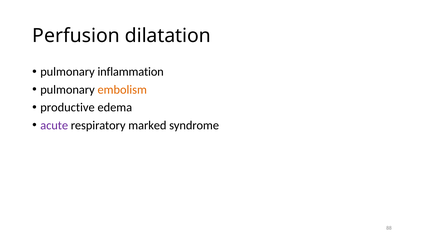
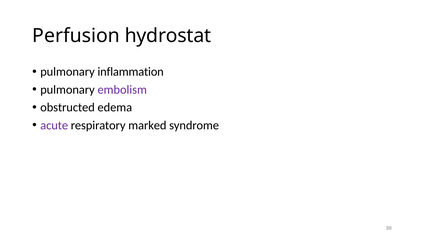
dilatation: dilatation -> hydrostat (168, 36)
embolism colour: orange -> purple (122, 89)
productive: productive -> obstructed (68, 107)
